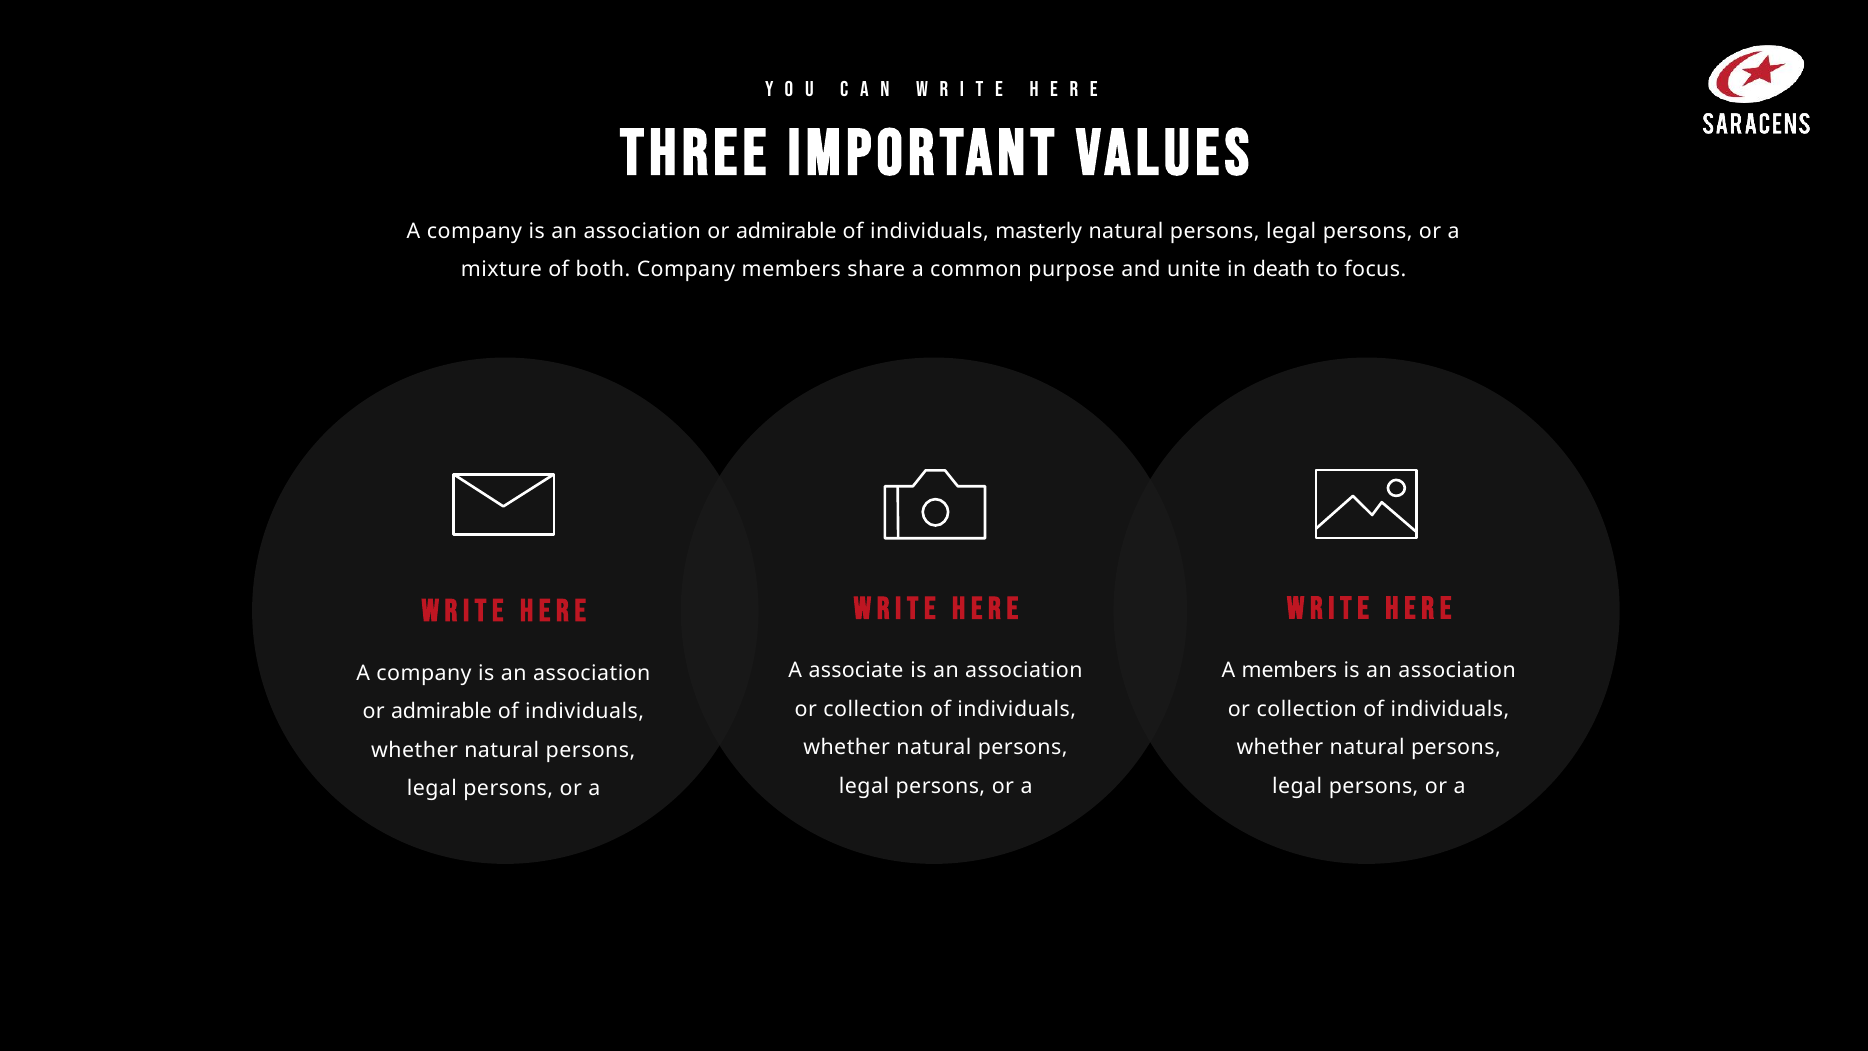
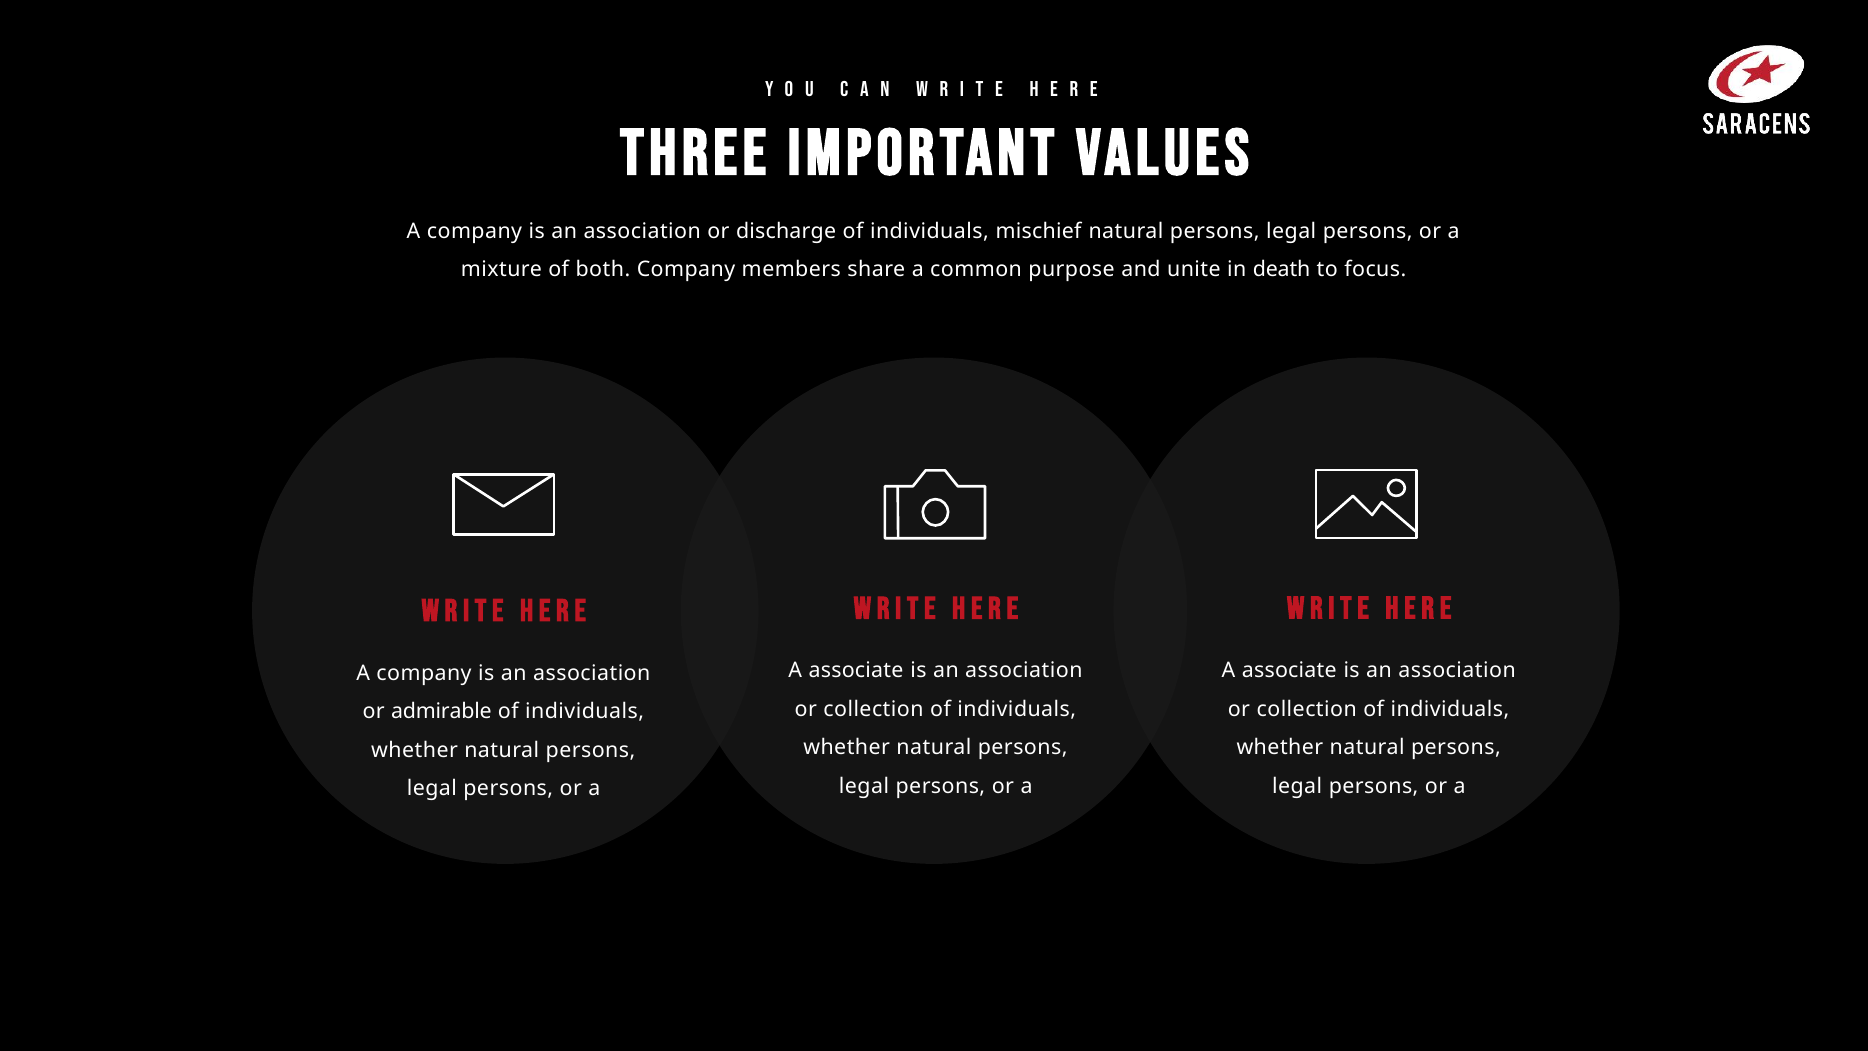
admirable: admirable -> discharge (786, 231)
masterly: masterly -> mischief (1039, 231)
members: members -> associate (1289, 670)
